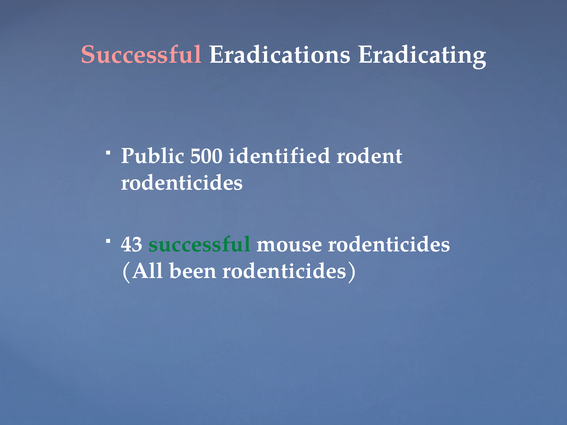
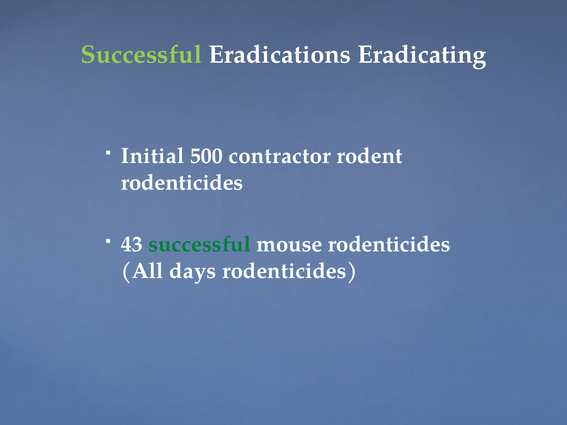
Successful colour: pink -> light green (141, 55)
Public: Public -> Initial (153, 156)
identified: identified -> contractor (280, 156)
been: been -> days (193, 271)
